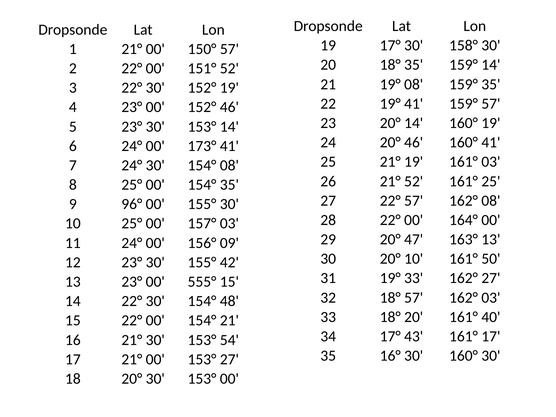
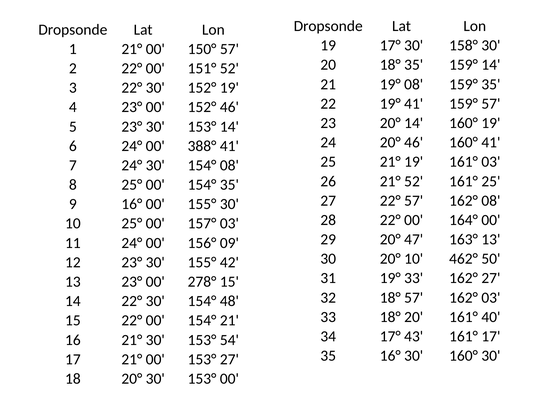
173°: 173° -> 388° (202, 146)
9 96°: 96° -> 16° (132, 204)
10 161°: 161° -> 462° (463, 259)
555°: 555° -> 278° (202, 282)
